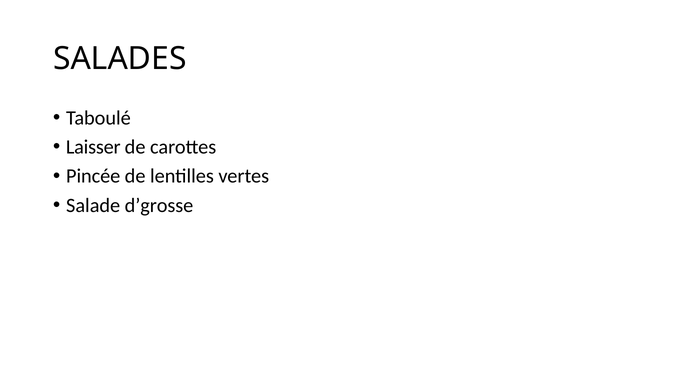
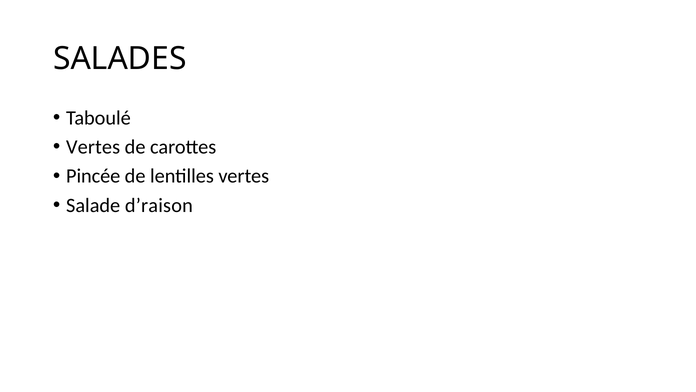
Laisser: Laisser -> Vertes (93, 147)
d’grosse: d’grosse -> d’raison (159, 205)
